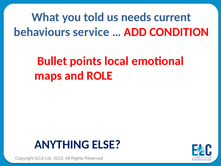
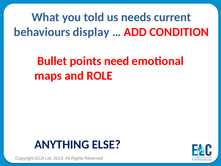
service: service -> display (91, 32)
local: local -> need (117, 61)
